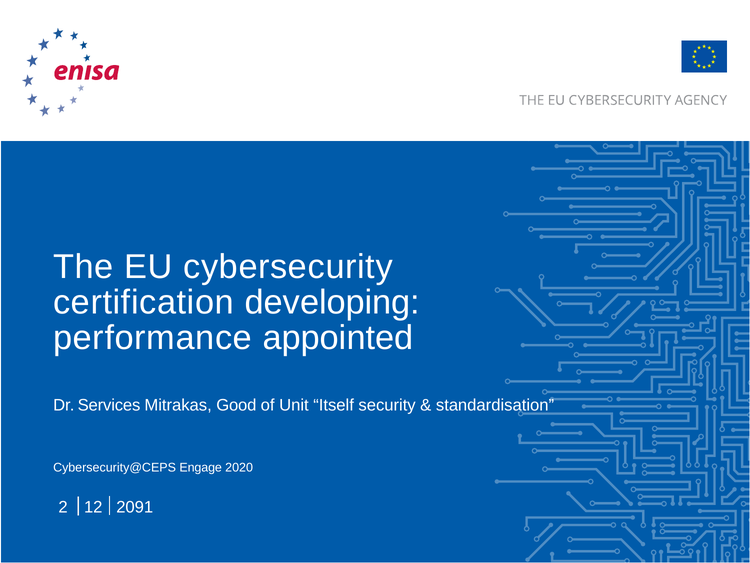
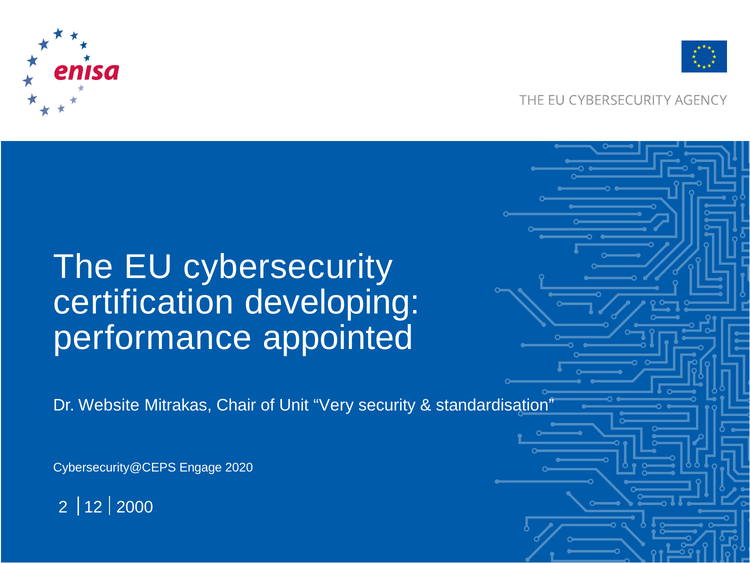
Services: Services -> Website (109, 405)
Good: Good -> Chair (236, 405)
Itself: Itself -> Very (333, 405)
2091: 2091 -> 2000 (135, 507)
